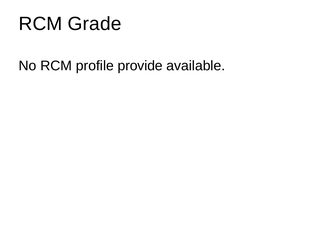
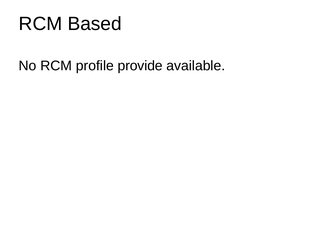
Grade: Grade -> Based (95, 24)
